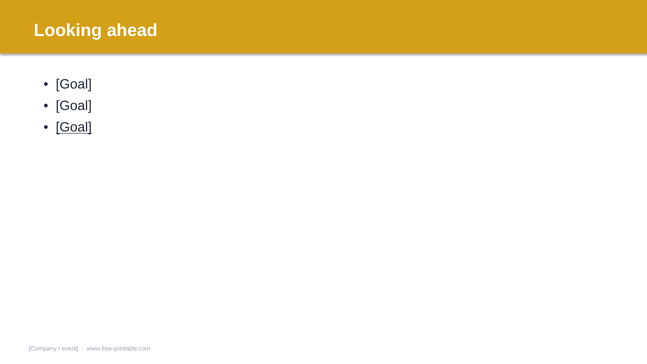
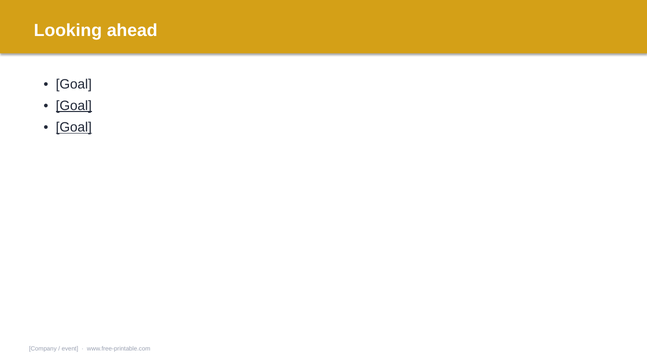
Goal underline: none -> present (74, 106)
